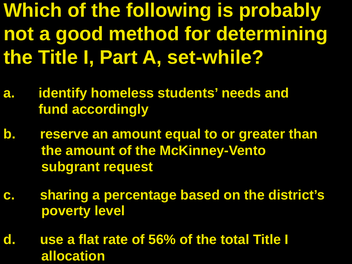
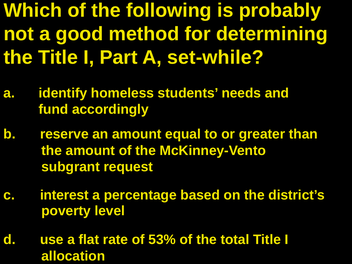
sharing: sharing -> interest (64, 195)
56%: 56% -> 53% (162, 240)
